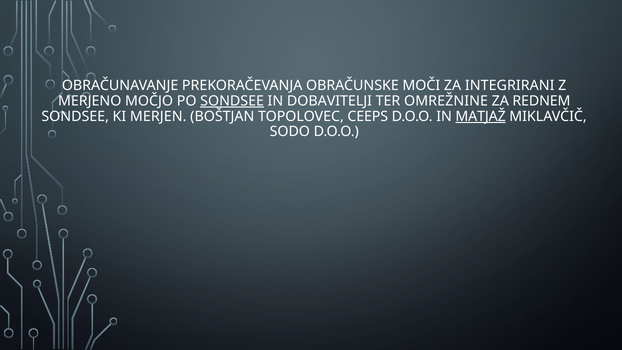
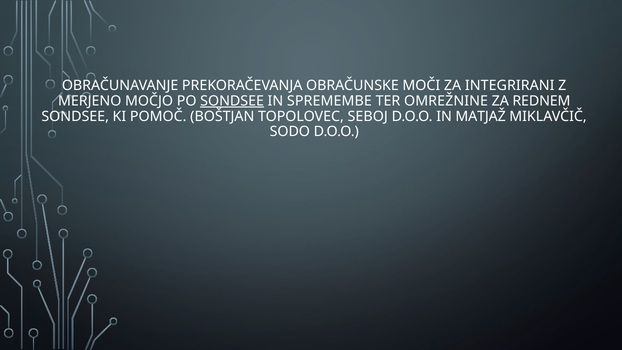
DOBAVITELJI: DOBAVITELJI -> SPREMEMBE (329, 101)
MERJEN: MERJEN -> POMOČ (158, 116)
CEEPS: CEEPS -> SEBOJ (368, 116)
MATJAŽ underline: present -> none (481, 116)
